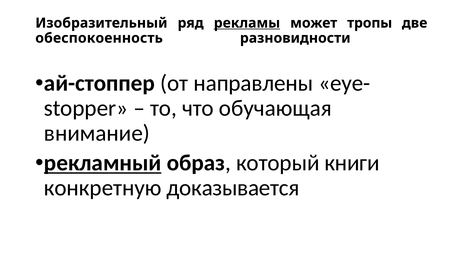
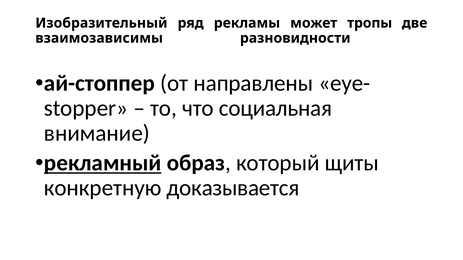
рекламы underline: present -> none (247, 23)
обеспокоенность: обеспокоенность -> взаимозависимы (99, 38)
обучающая: обучающая -> социальная (275, 108)
книги: книги -> щиты (352, 163)
